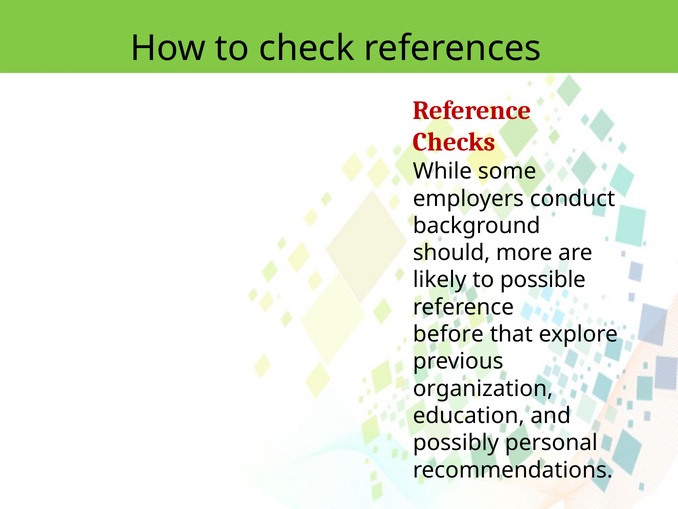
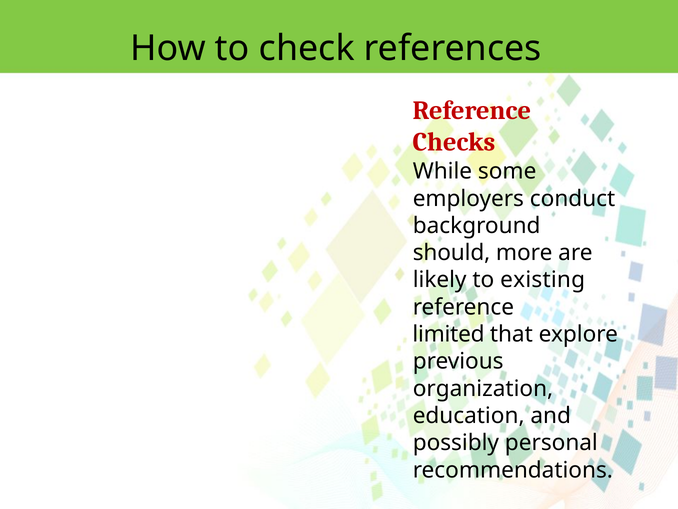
possible: possible -> existing (543, 280)
before: before -> limited (449, 334)
